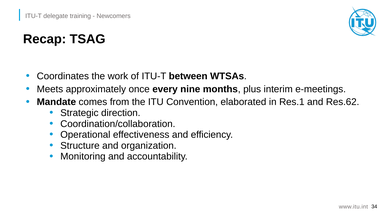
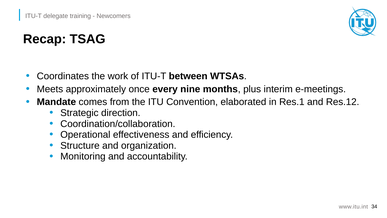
Res.62: Res.62 -> Res.12 (343, 102)
